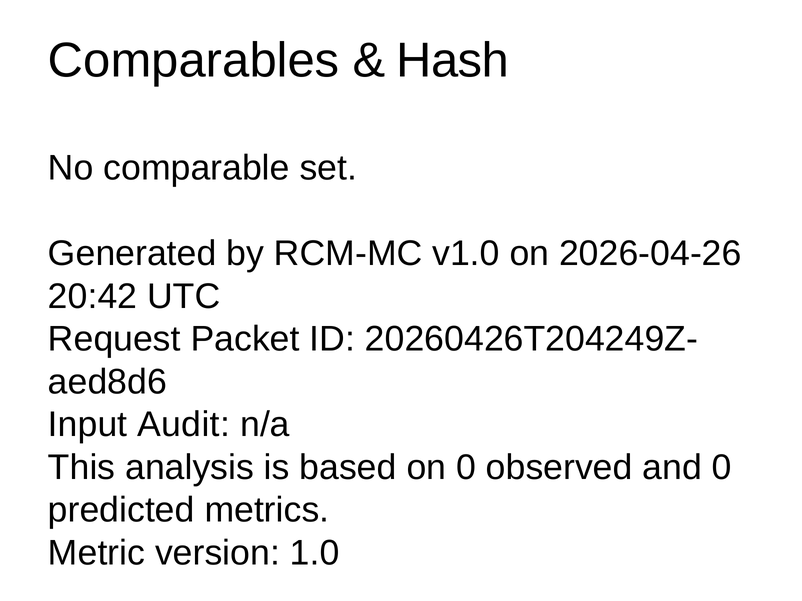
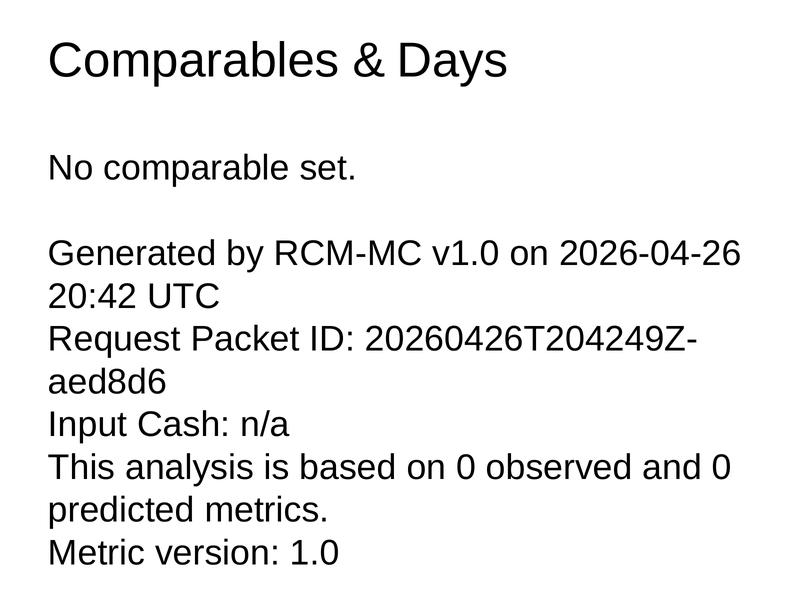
Hash: Hash -> Days (452, 61)
Audit: Audit -> Cash (184, 425)
